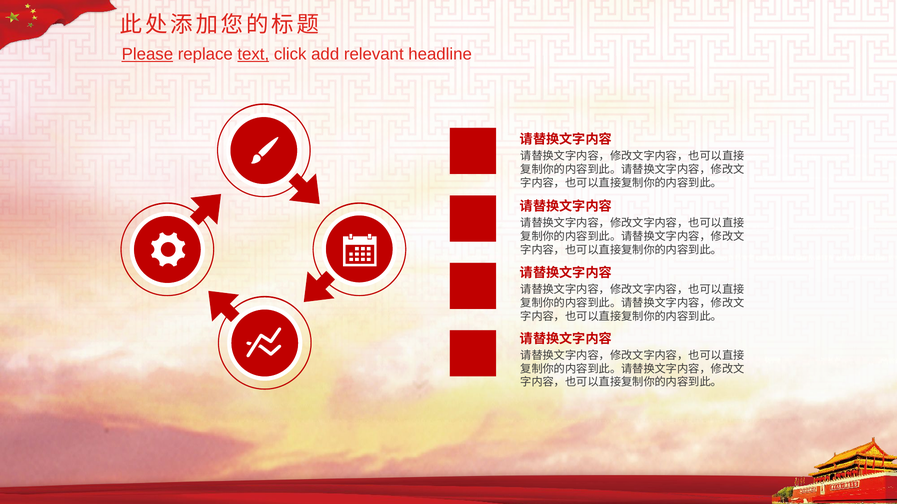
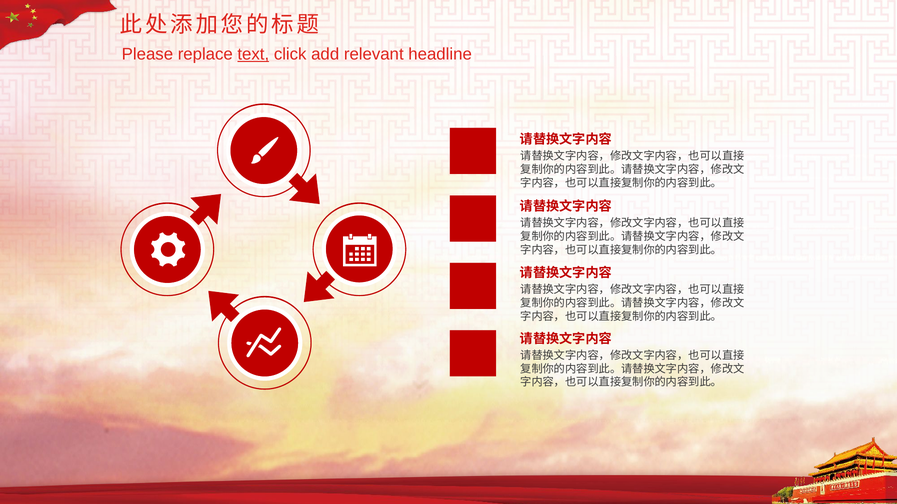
Please underline: present -> none (147, 54)
